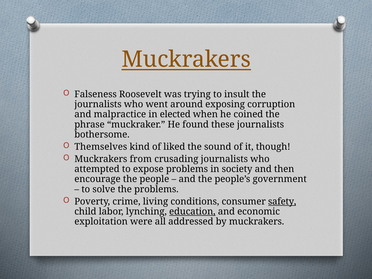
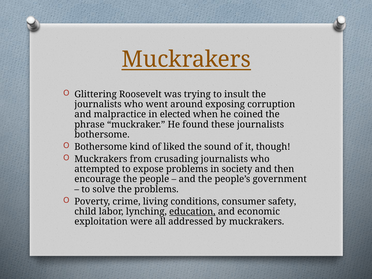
Falseness: Falseness -> Glittering (96, 94)
Themselves: Themselves -> Bothersome (101, 147)
safety underline: present -> none (282, 201)
